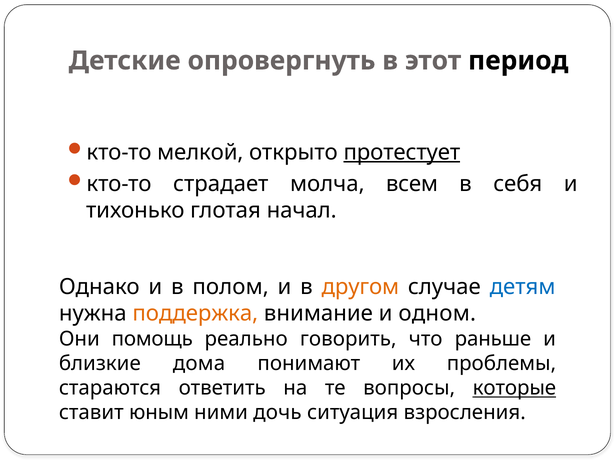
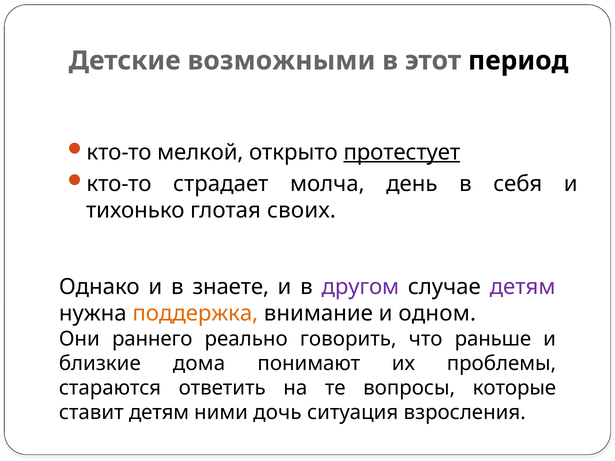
опровергнуть: опровергнуть -> возможными (281, 61)
всем: всем -> день (412, 184)
начал: начал -> своих (301, 211)
полом: полом -> знаете (231, 287)
другом colour: orange -> purple (360, 287)
детям colour: blue -> purple (523, 287)
помощь: помощь -> раннего (152, 339)
которые underline: present -> none (514, 388)
ставит юным: юным -> детям (159, 413)
